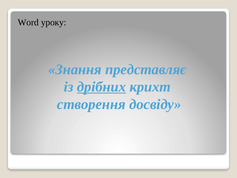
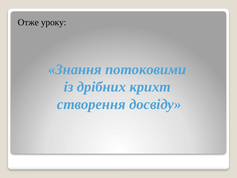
Word: Word -> Отже (28, 22)
представляє: представляє -> потоковими (146, 69)
дрібних underline: present -> none (101, 87)
